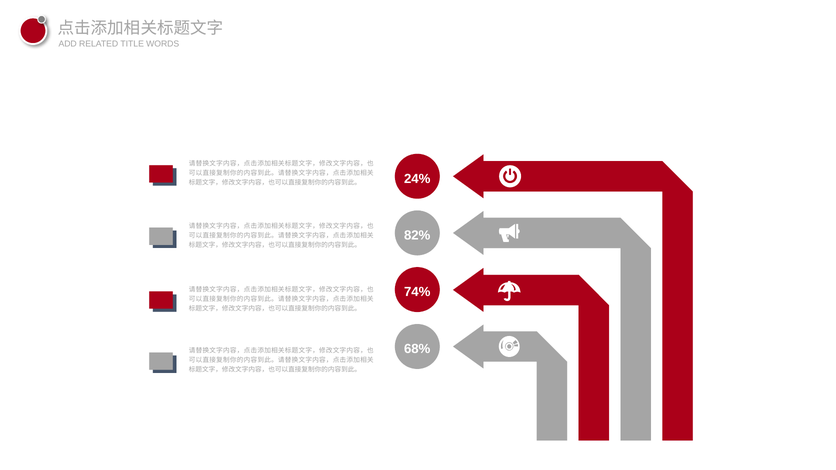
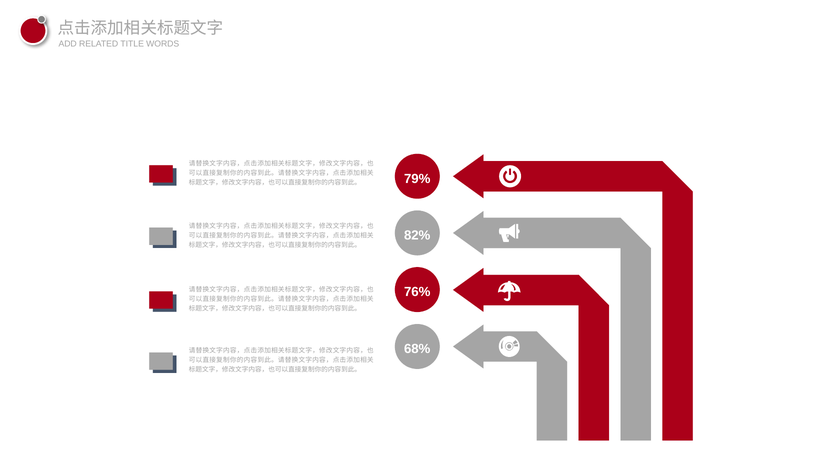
24%: 24% -> 79% (417, 179)
74%: 74% -> 76% (417, 292)
